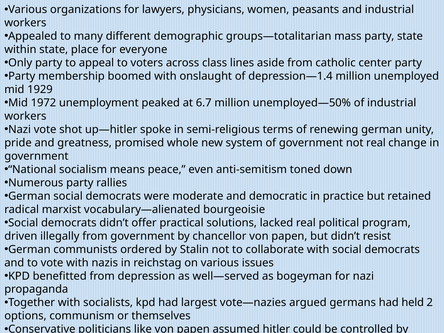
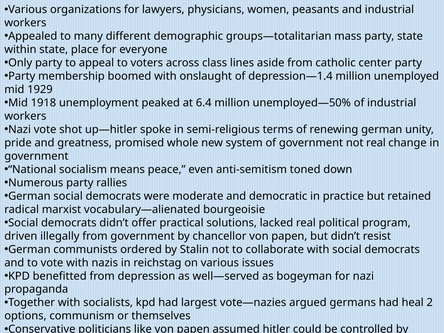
1972: 1972 -> 1918 (43, 103)
6.7: 6.7 -> 6.4 (204, 103)
held: held -> heal (413, 303)
